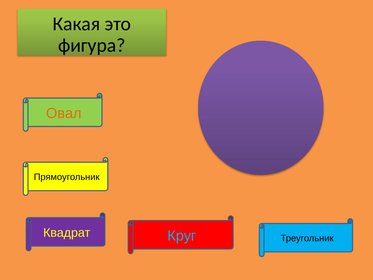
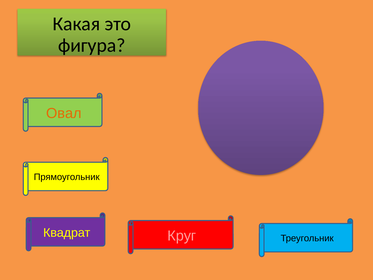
Круг colour: light blue -> pink (182, 236)
